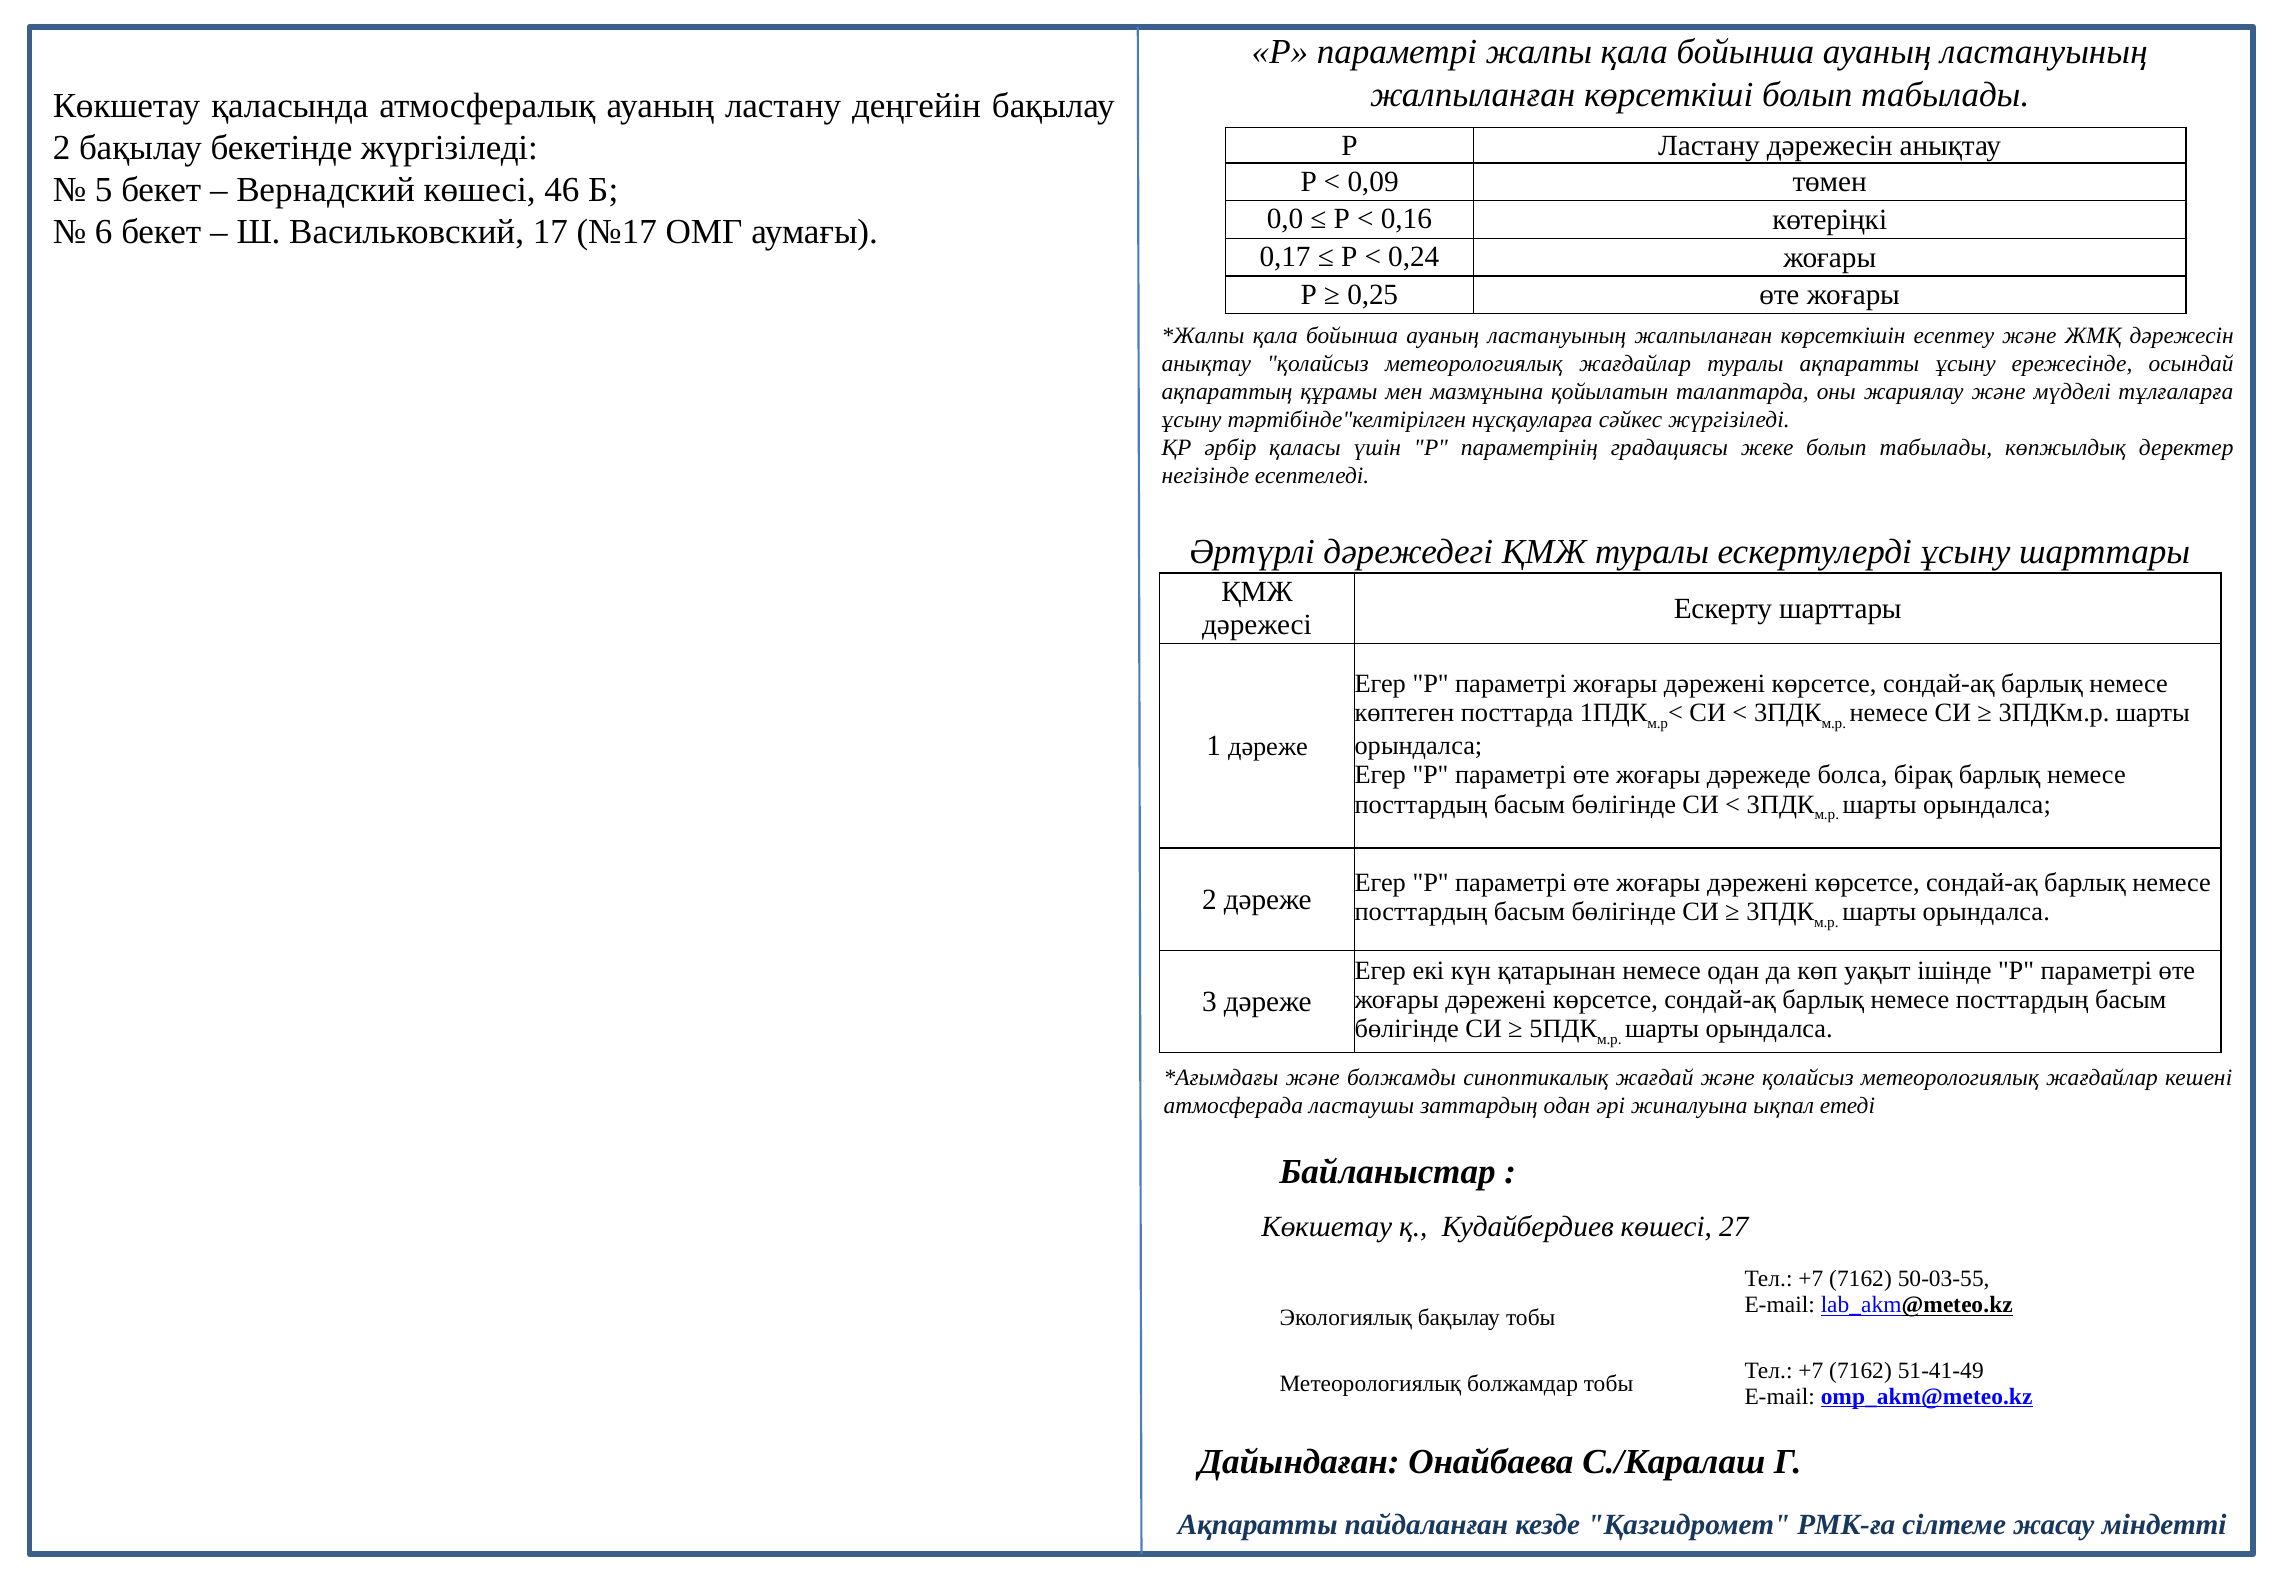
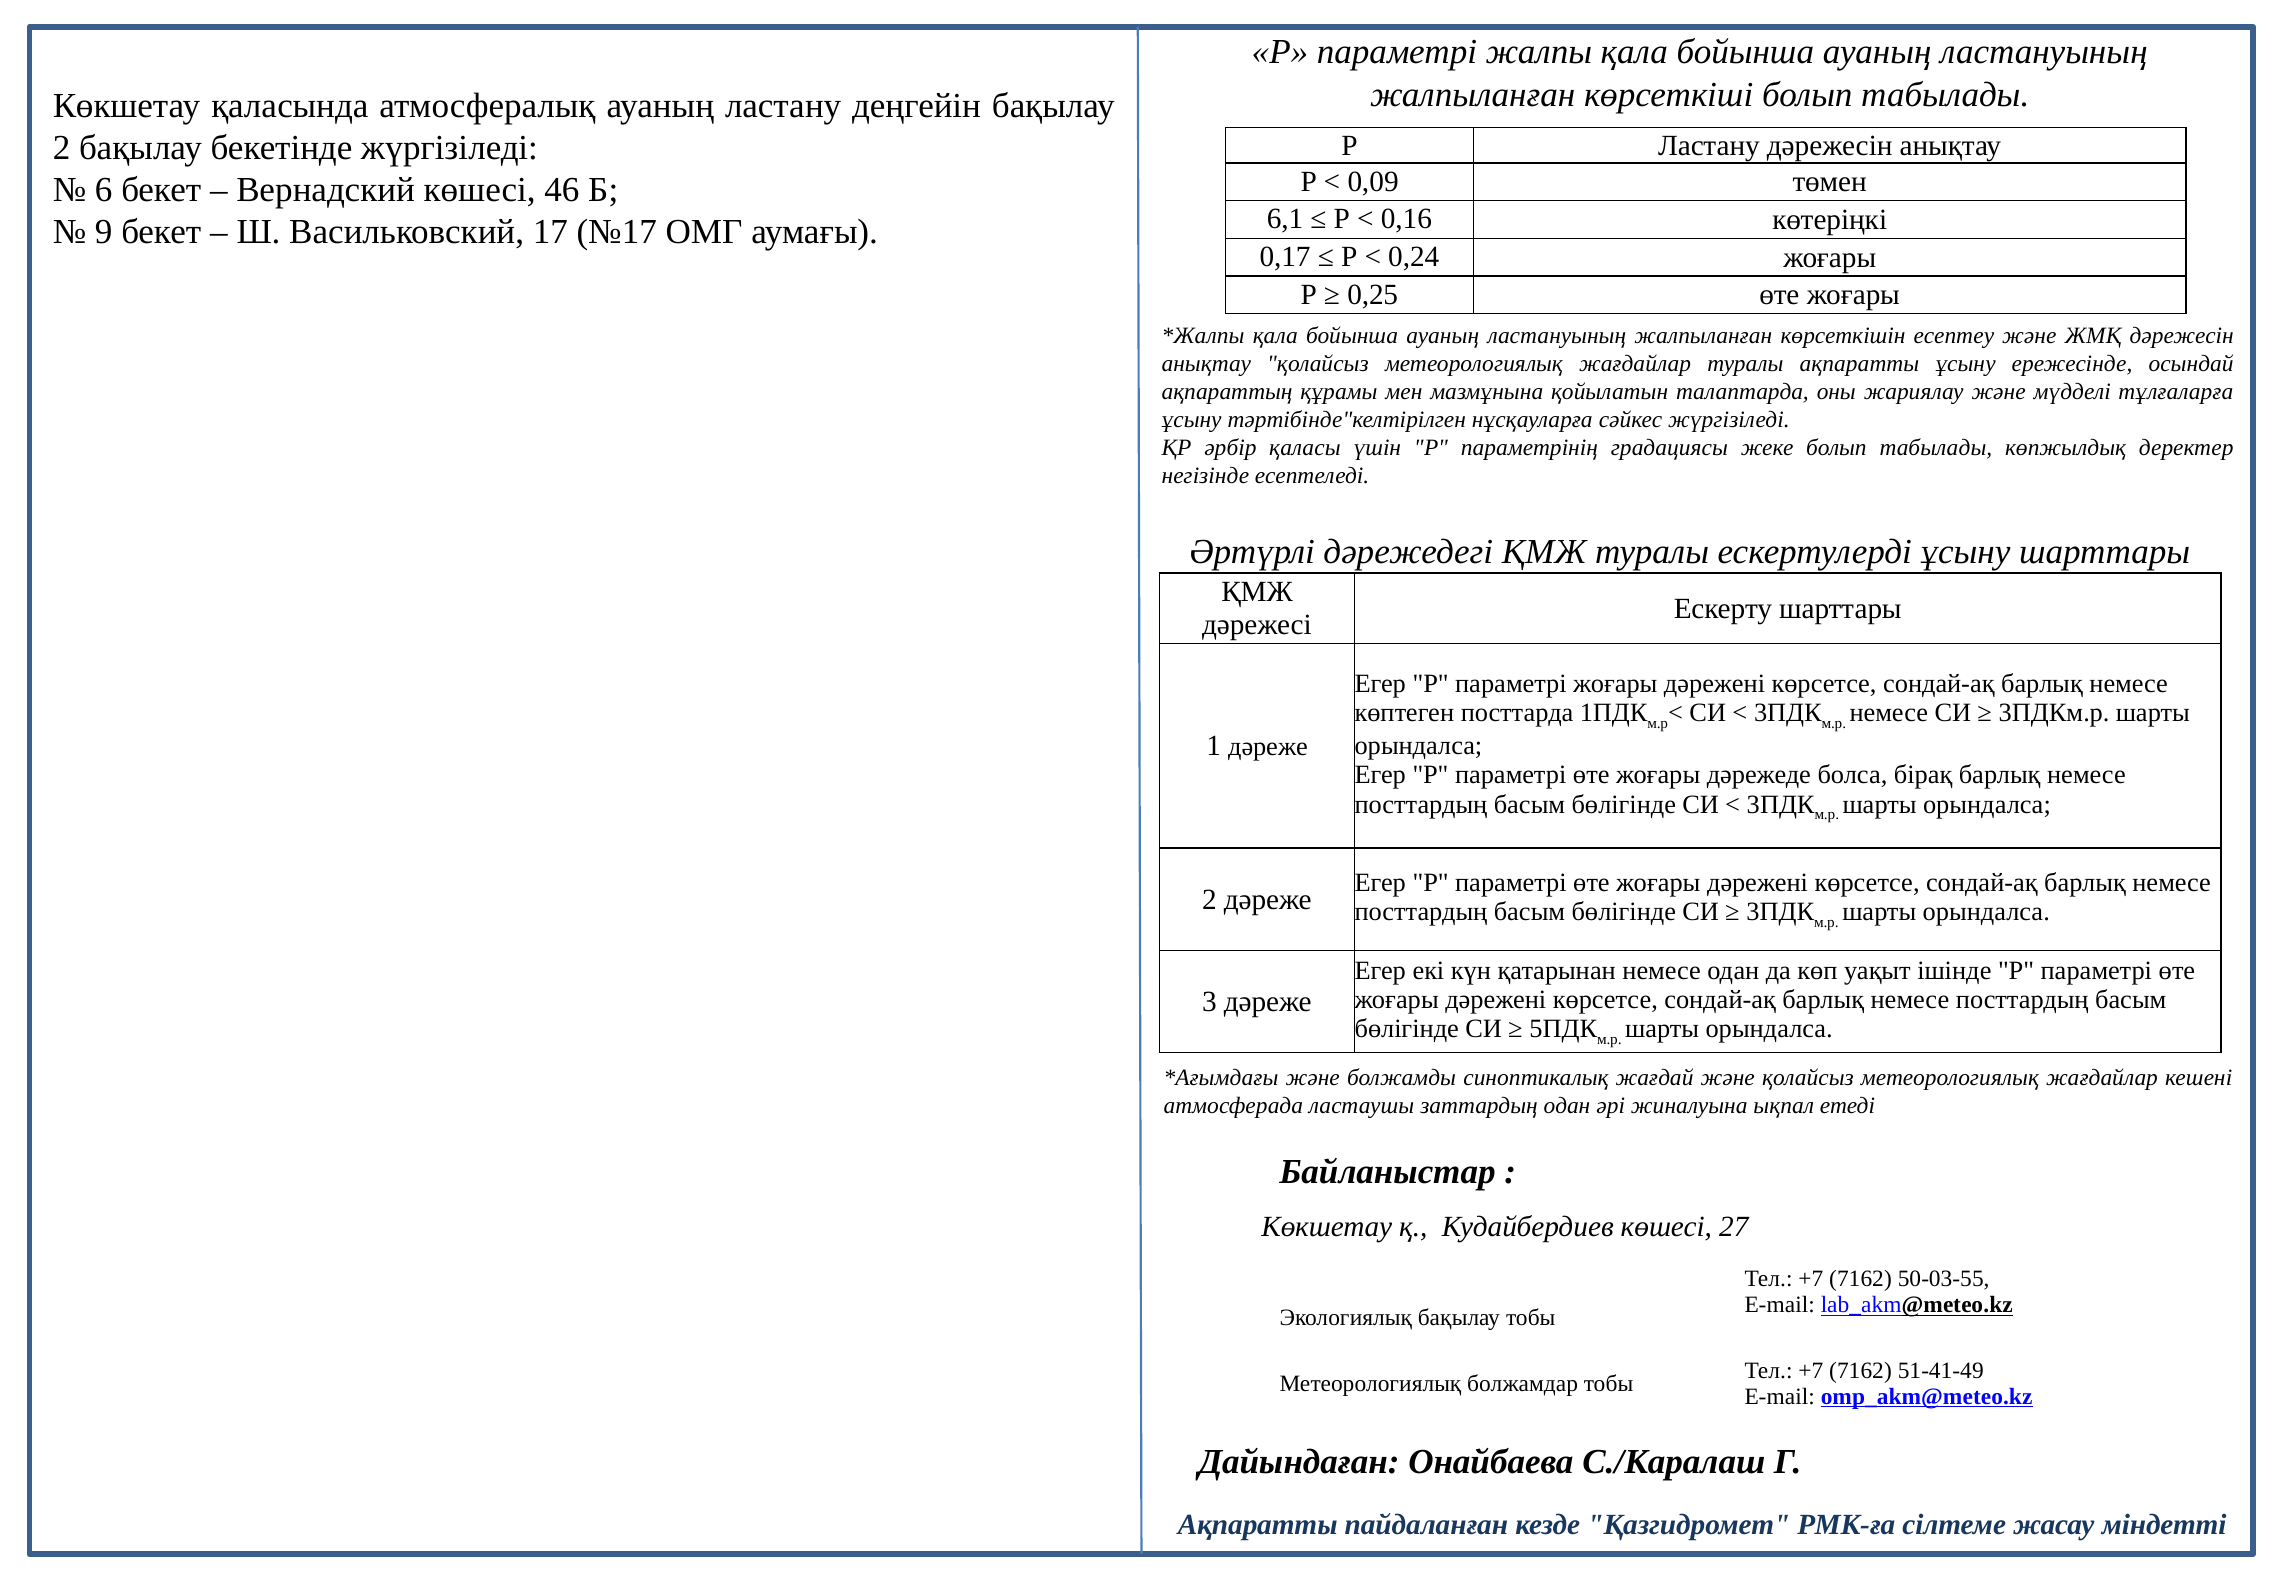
5: 5 -> 6 (104, 190)
0,0: 0,0 -> 6,1 (1285, 219)
6: 6 -> 9 (104, 232)
